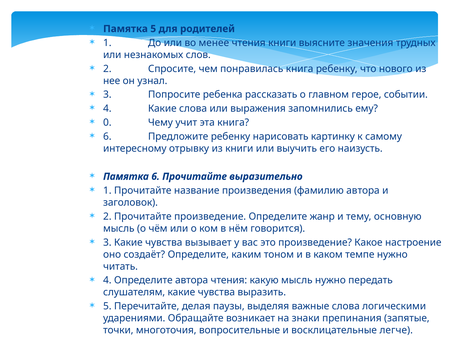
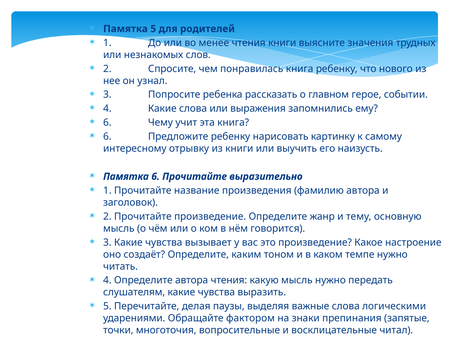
0: 0 -> 6 (107, 123)
возникает: возникает -> фактором (251, 318)
легче: легче -> читал (396, 330)
